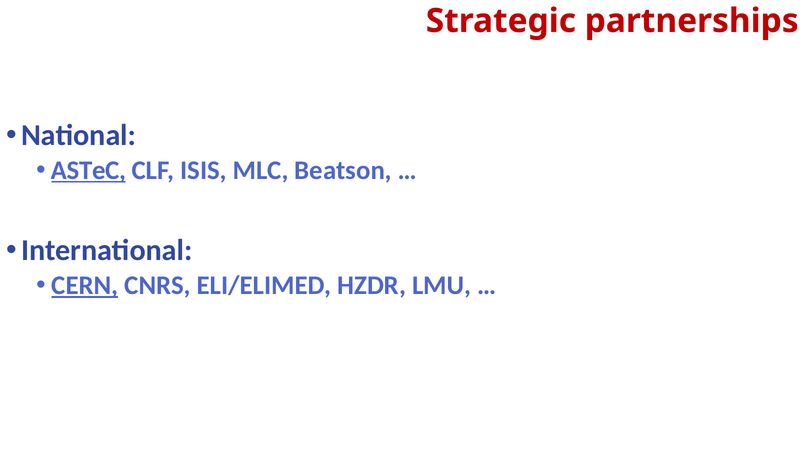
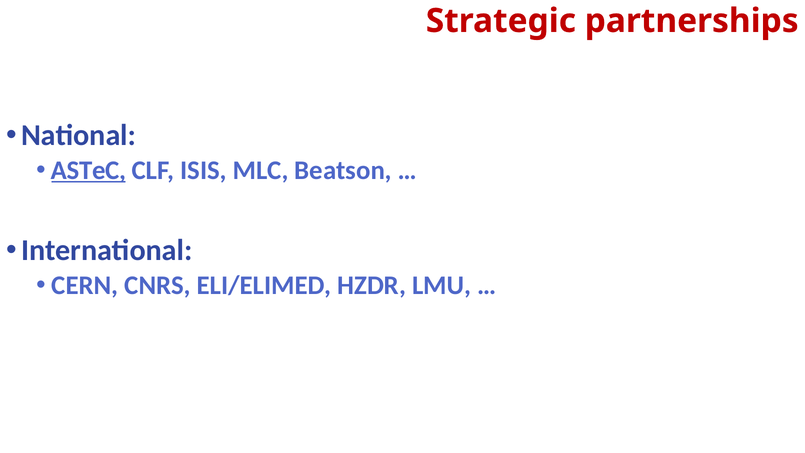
CERN underline: present -> none (85, 285)
